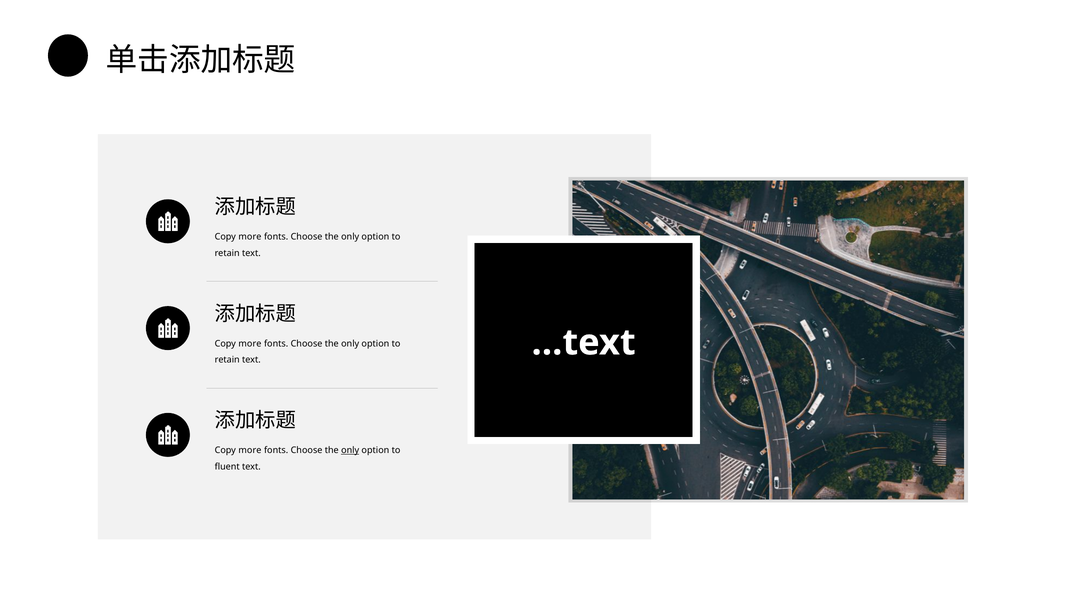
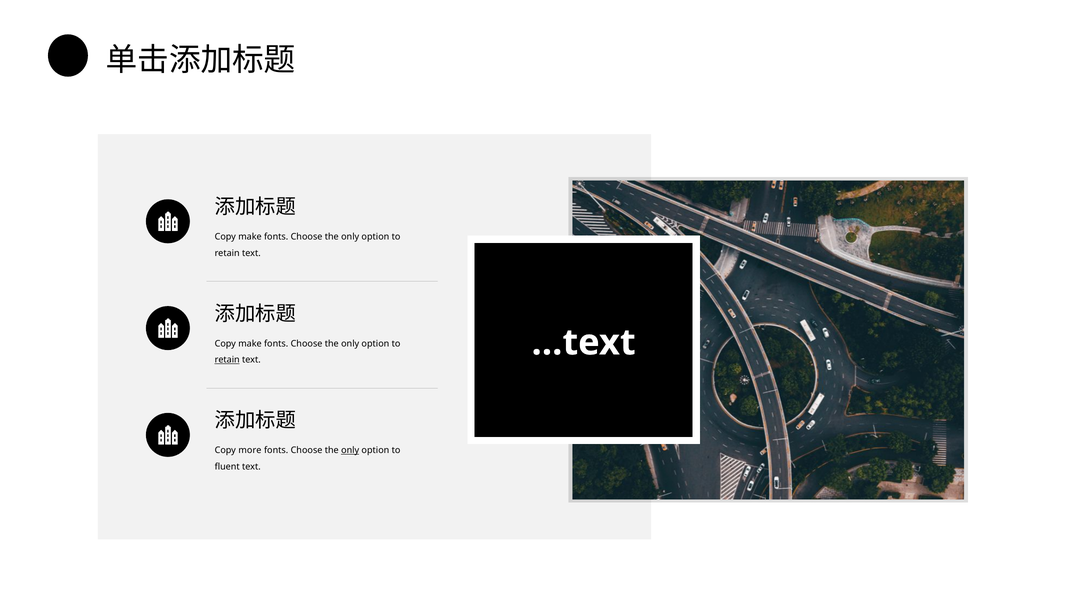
more: more -> make (250, 237)
more: more -> make (250, 343)
retain underline: none -> present (227, 359)
